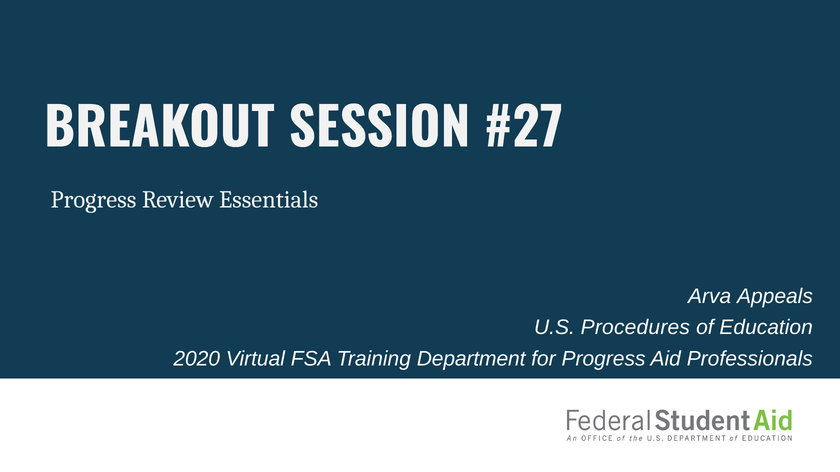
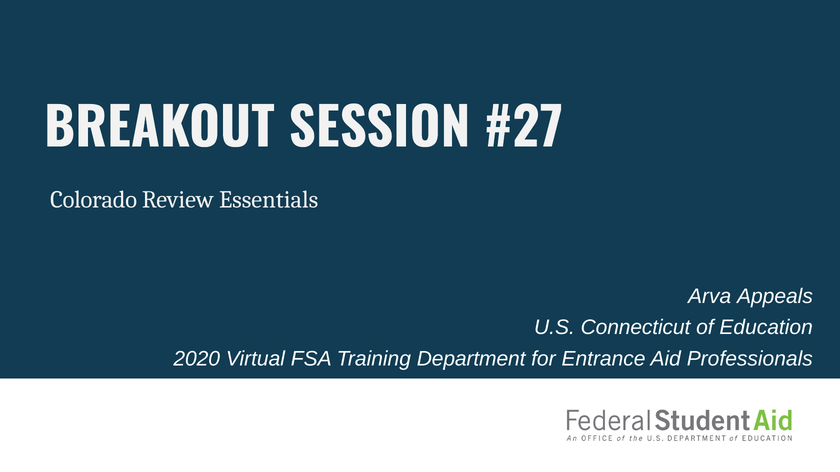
Progress: Progress -> Colorado (94, 200)
Procedures: Procedures -> Connecticut (636, 328)
for Progress: Progress -> Entrance (604, 359)
